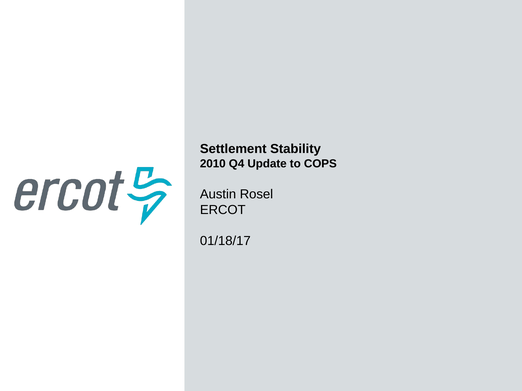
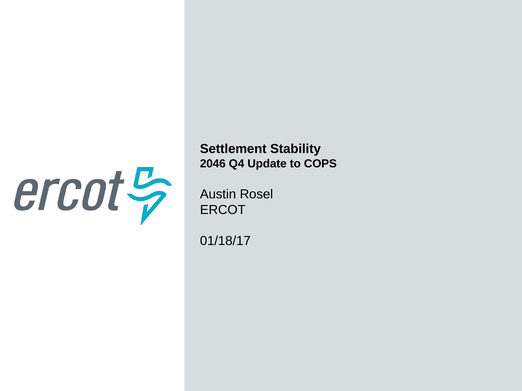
2010: 2010 -> 2046 (213, 164)
